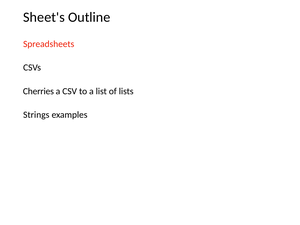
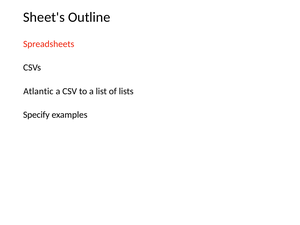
Cherries: Cherries -> Atlantic (38, 91)
Strings: Strings -> Specify (36, 115)
